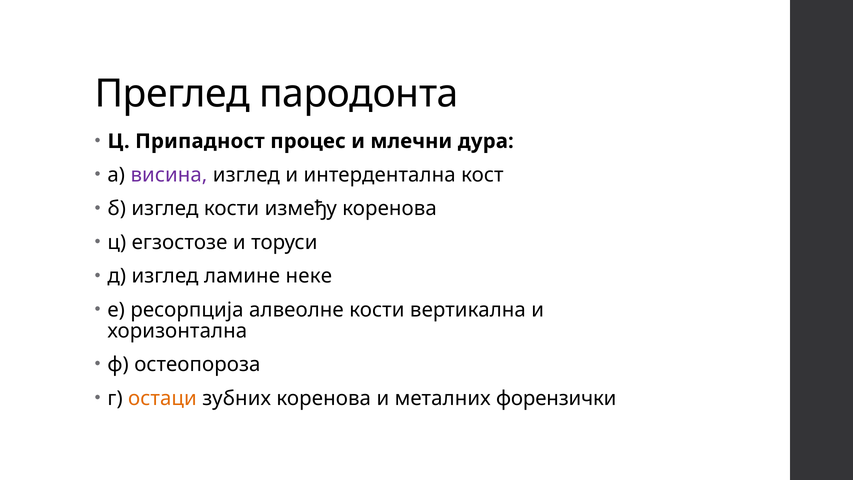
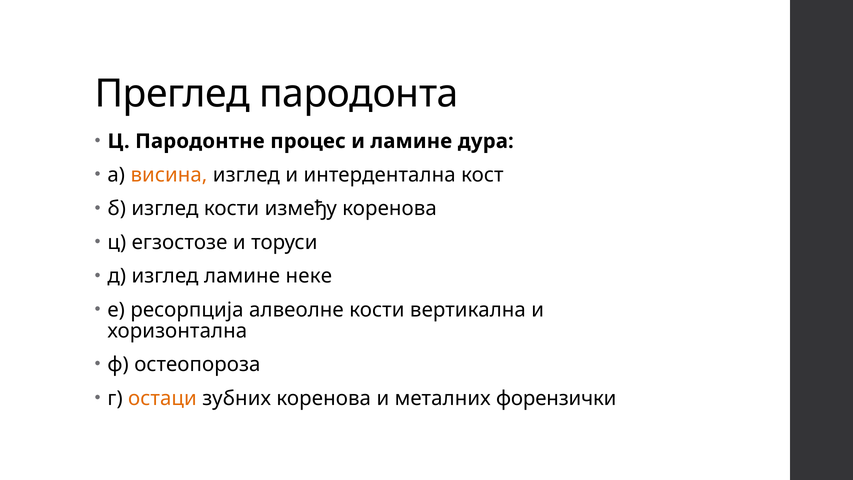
Припадност: Припадност -> Пародонтне (200, 141)
и млечни: млечни -> ламине (411, 141)
висина colour: purple -> orange (169, 175)
